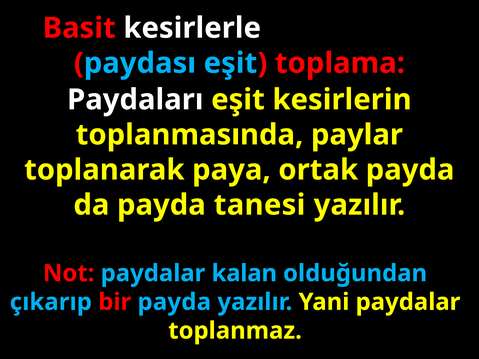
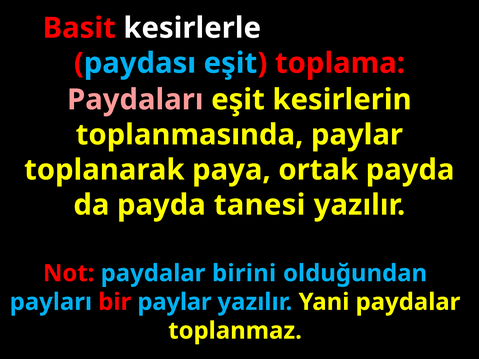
Paydaları colour: white -> pink (135, 100)
kalan: kalan -> birini (244, 273)
çıkarıp: çıkarıp -> payları (51, 302)
bir payda: payda -> paylar (174, 302)
